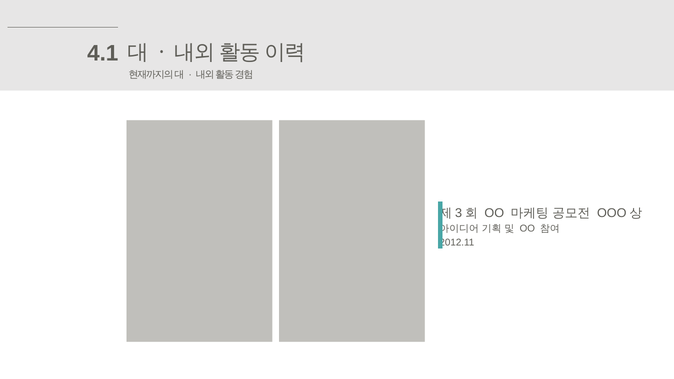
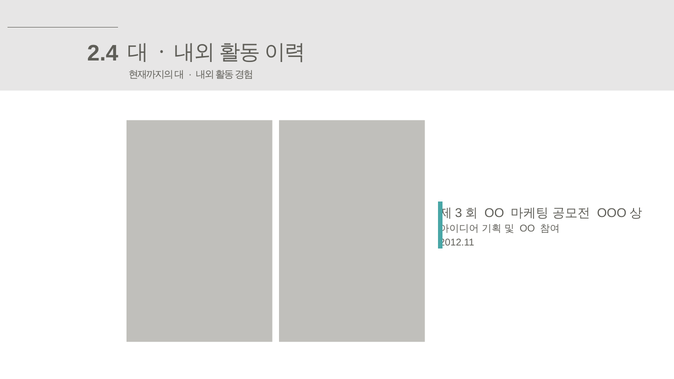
4.1: 4.1 -> 2.4 (103, 54)
